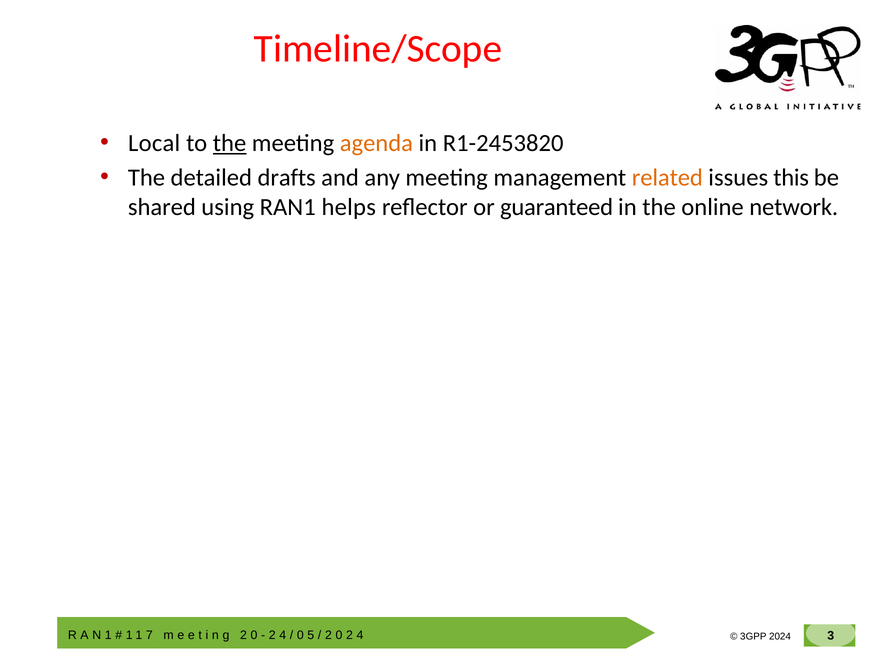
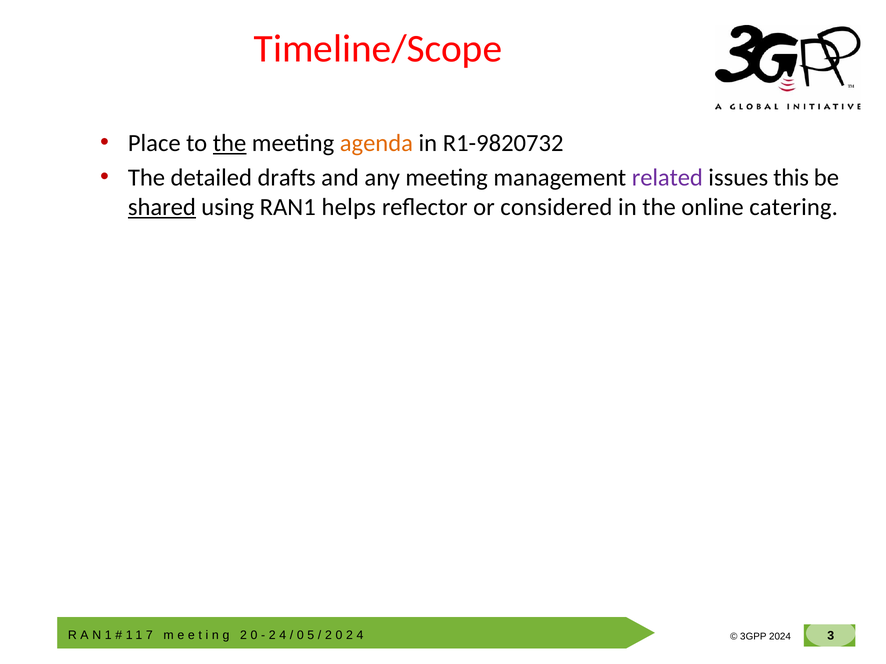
Local: Local -> Place (154, 143)
R1-2453820: R1-2453820 -> R1-9820732 (503, 143)
related colour: orange -> purple (667, 178)
shared underline: none -> present (162, 207)
guaranteed: guaranteed -> considered (556, 207)
network: network -> catering (794, 207)
